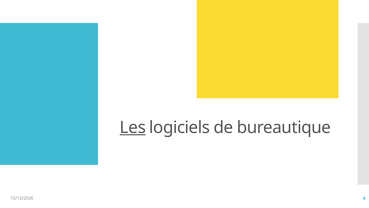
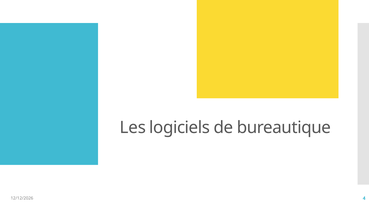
Les underline: present -> none (133, 127)
